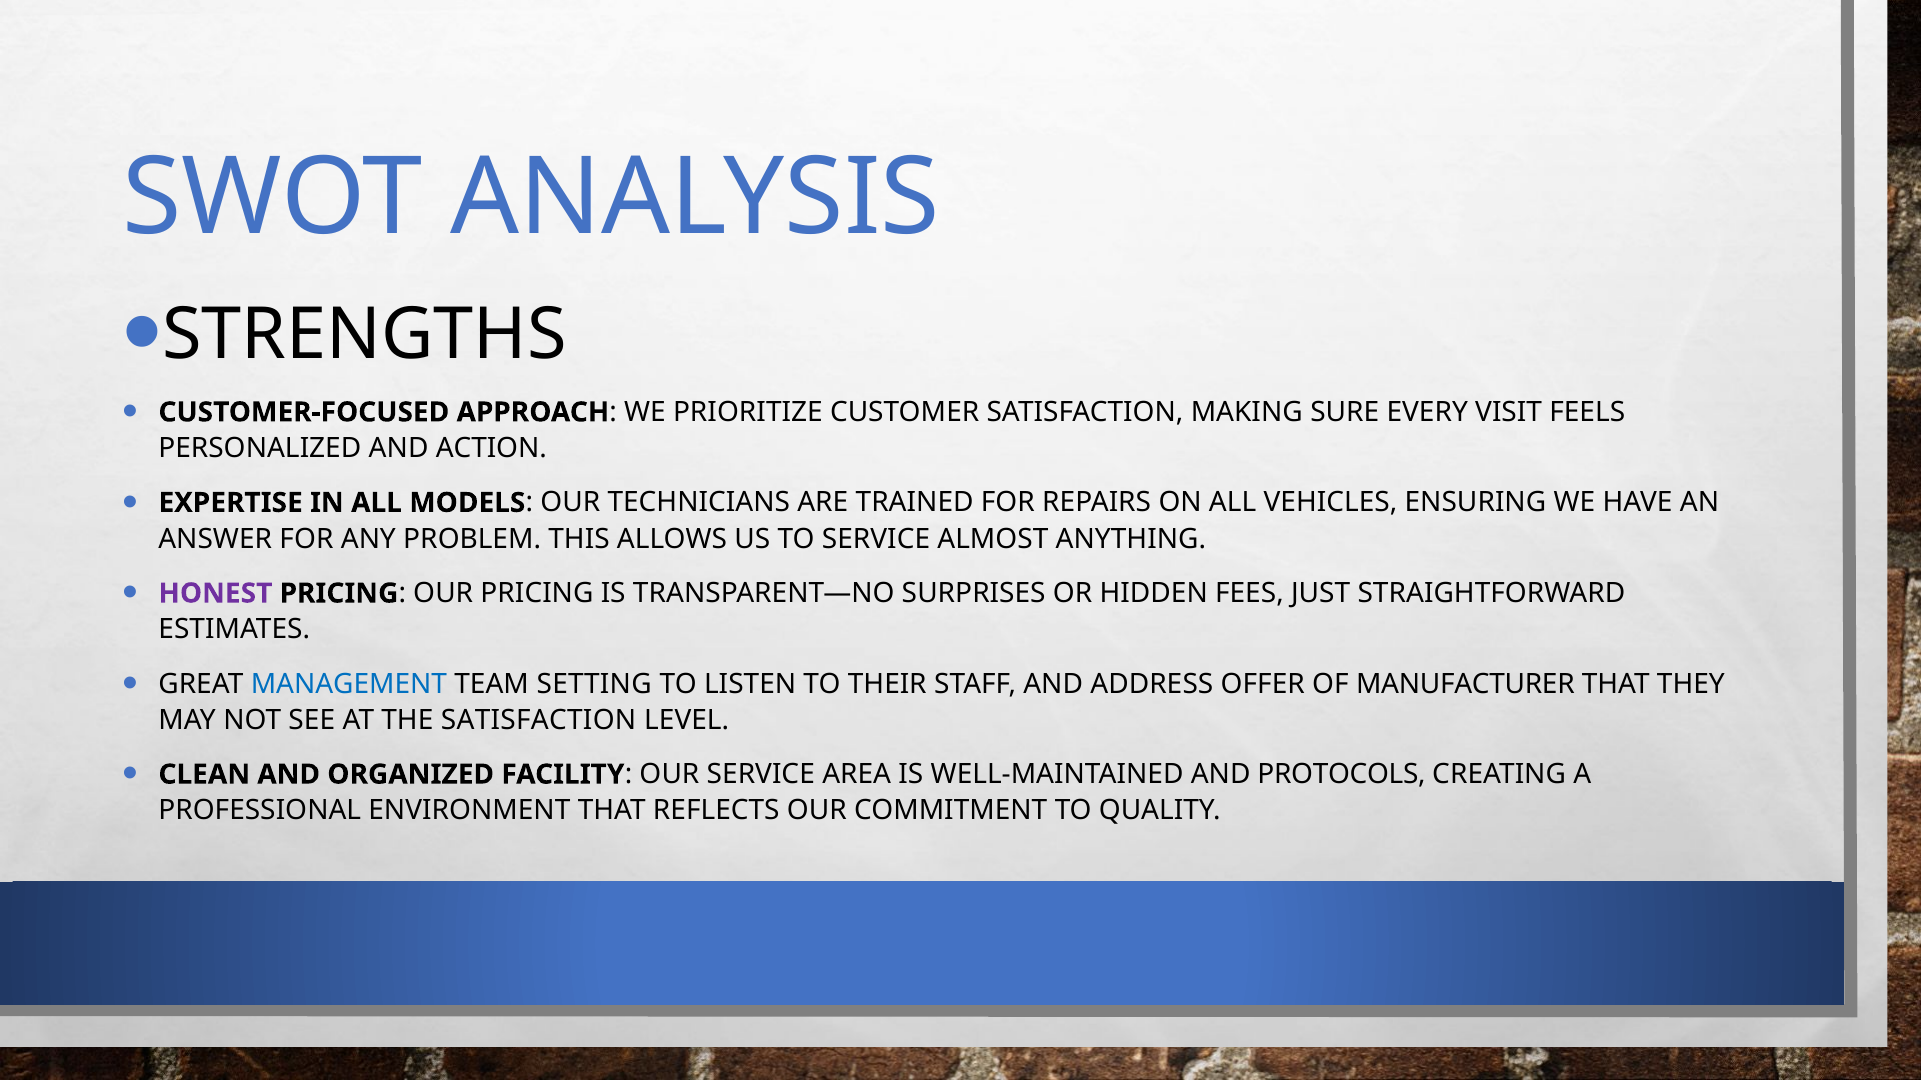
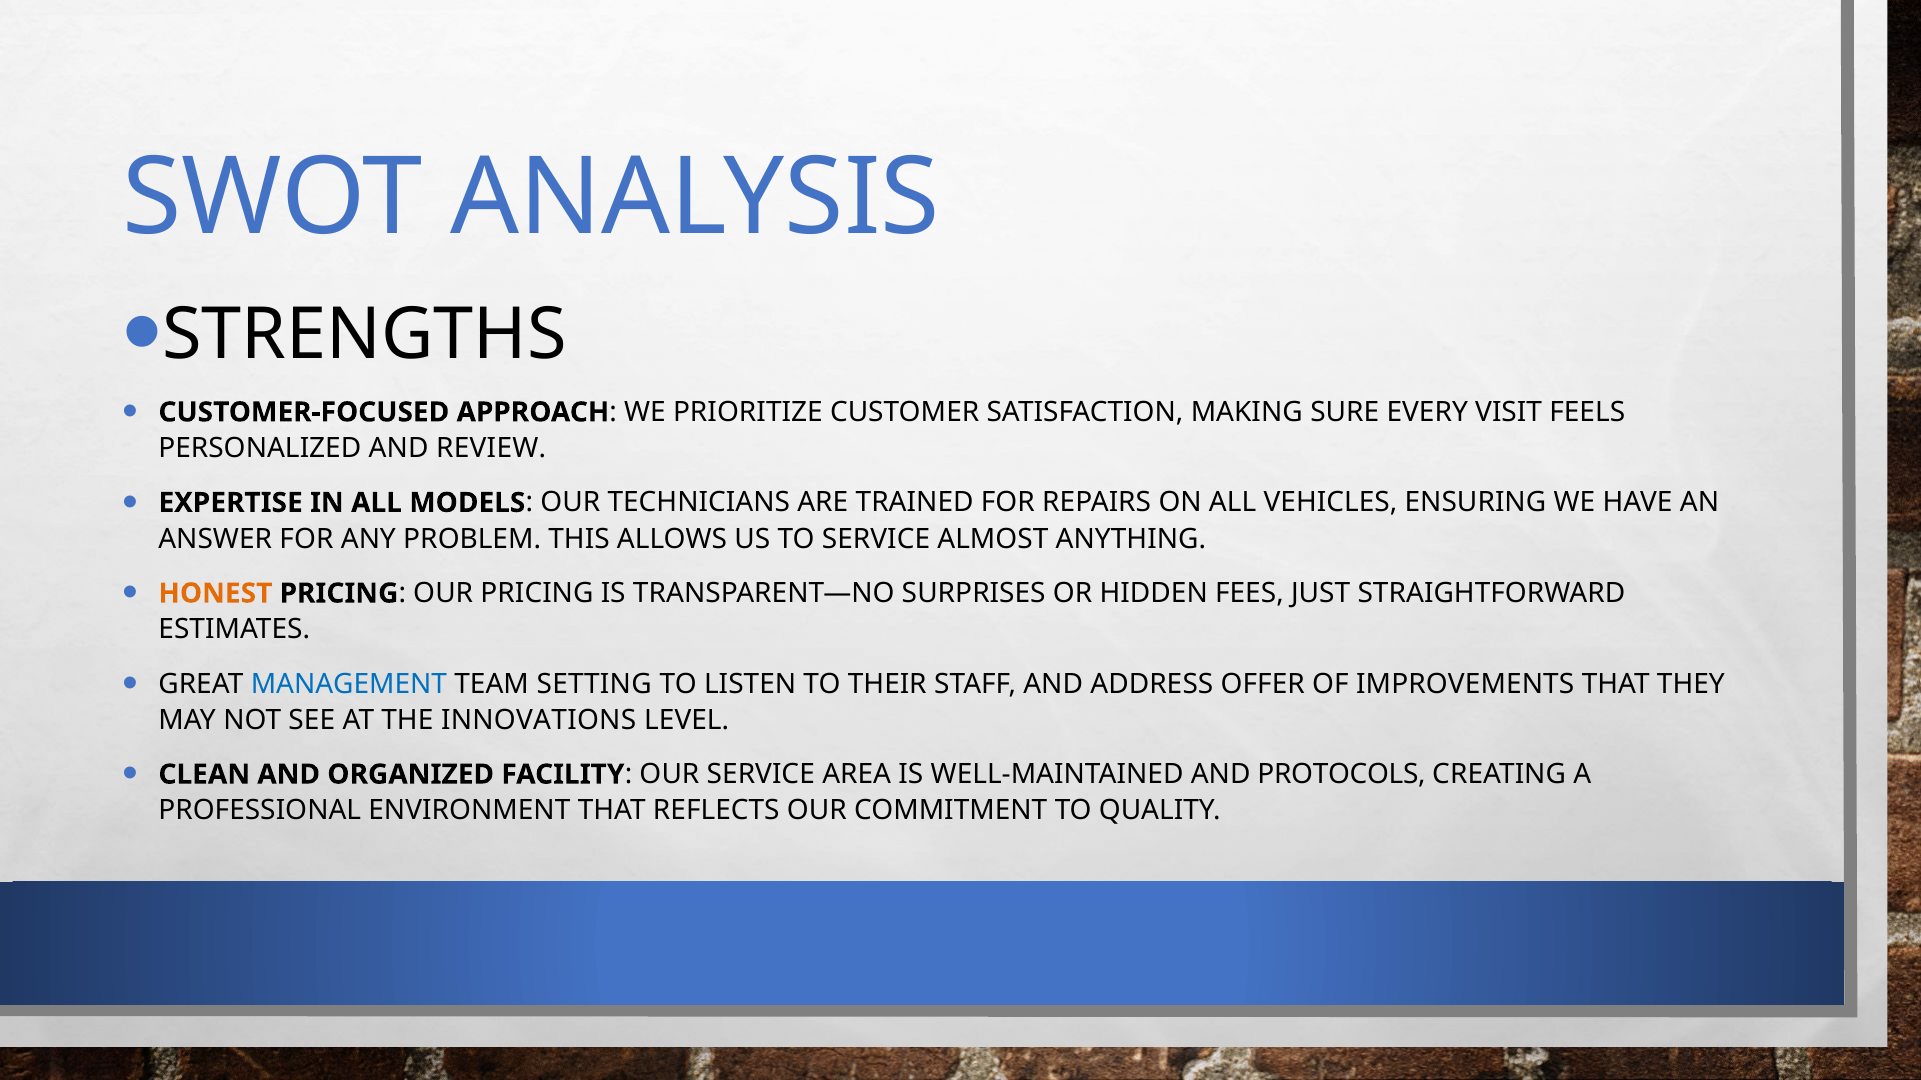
ACTION: ACTION -> REVIEW (491, 449)
HONEST colour: purple -> orange (215, 594)
MANUFACTURER: MANUFACTURER -> IMPROVEMENTS (1465, 684)
THE SATISFACTION: SATISFACTION -> INNOVATIONS (539, 720)
